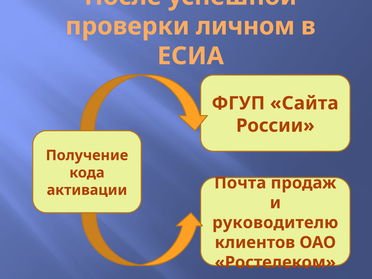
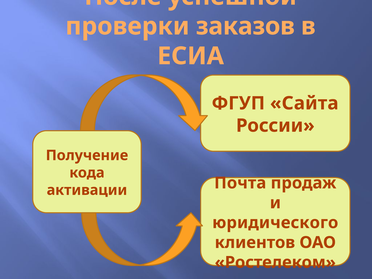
личном: личном -> заказов (245, 26)
руководителю: руководителю -> юридического (275, 223)
